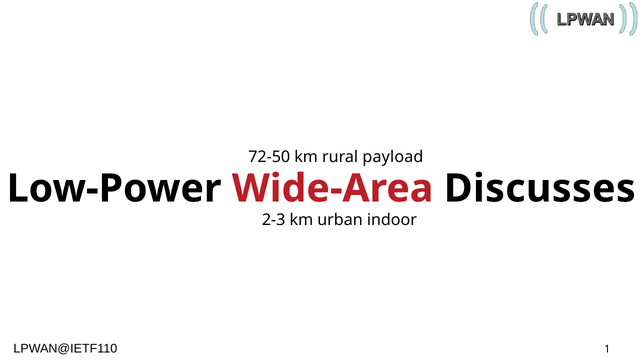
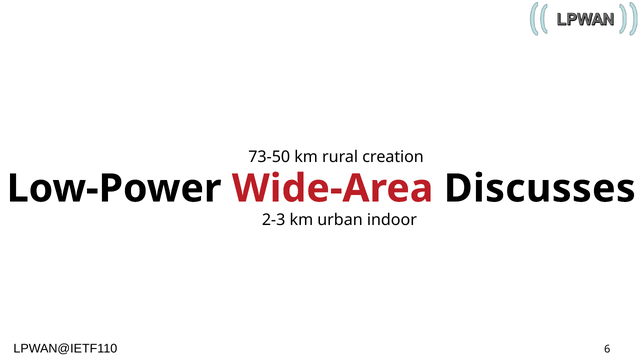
72-50: 72-50 -> 73-50 (269, 157)
payload: payload -> creation (393, 157)
1: 1 -> 6 (607, 349)
